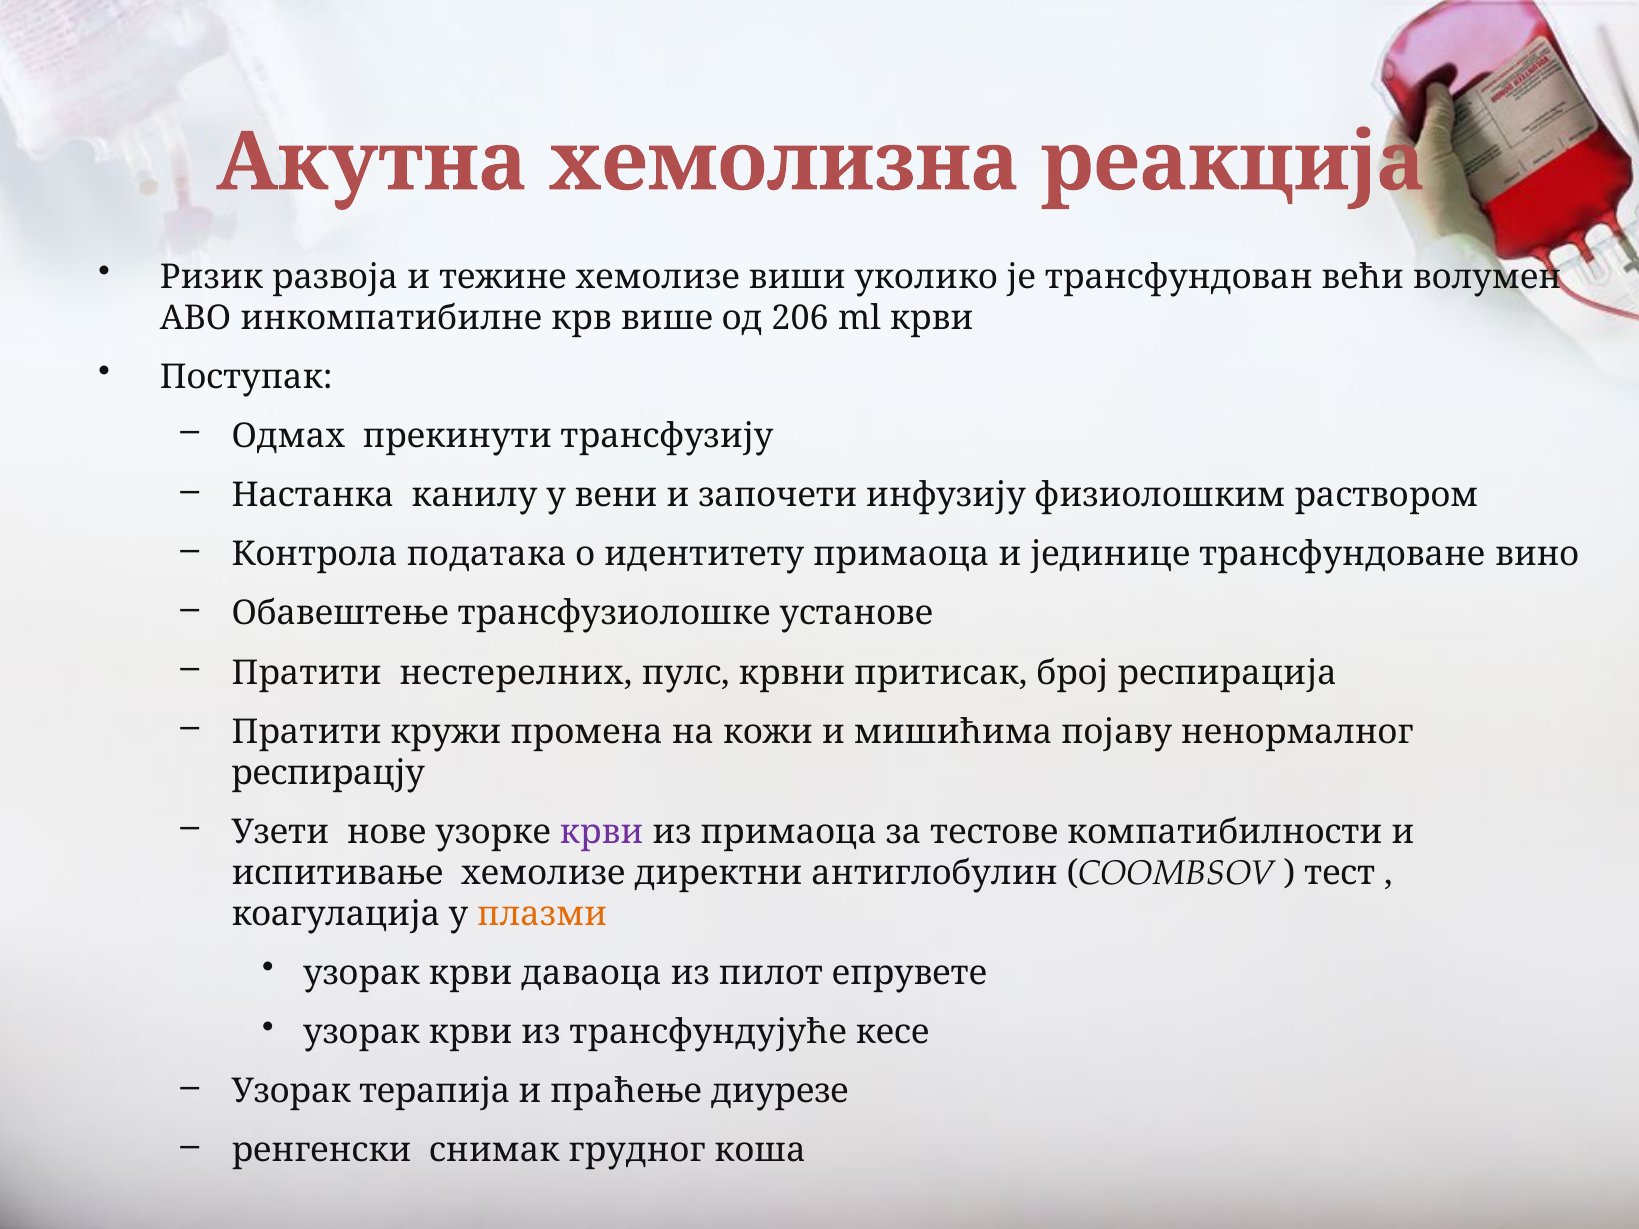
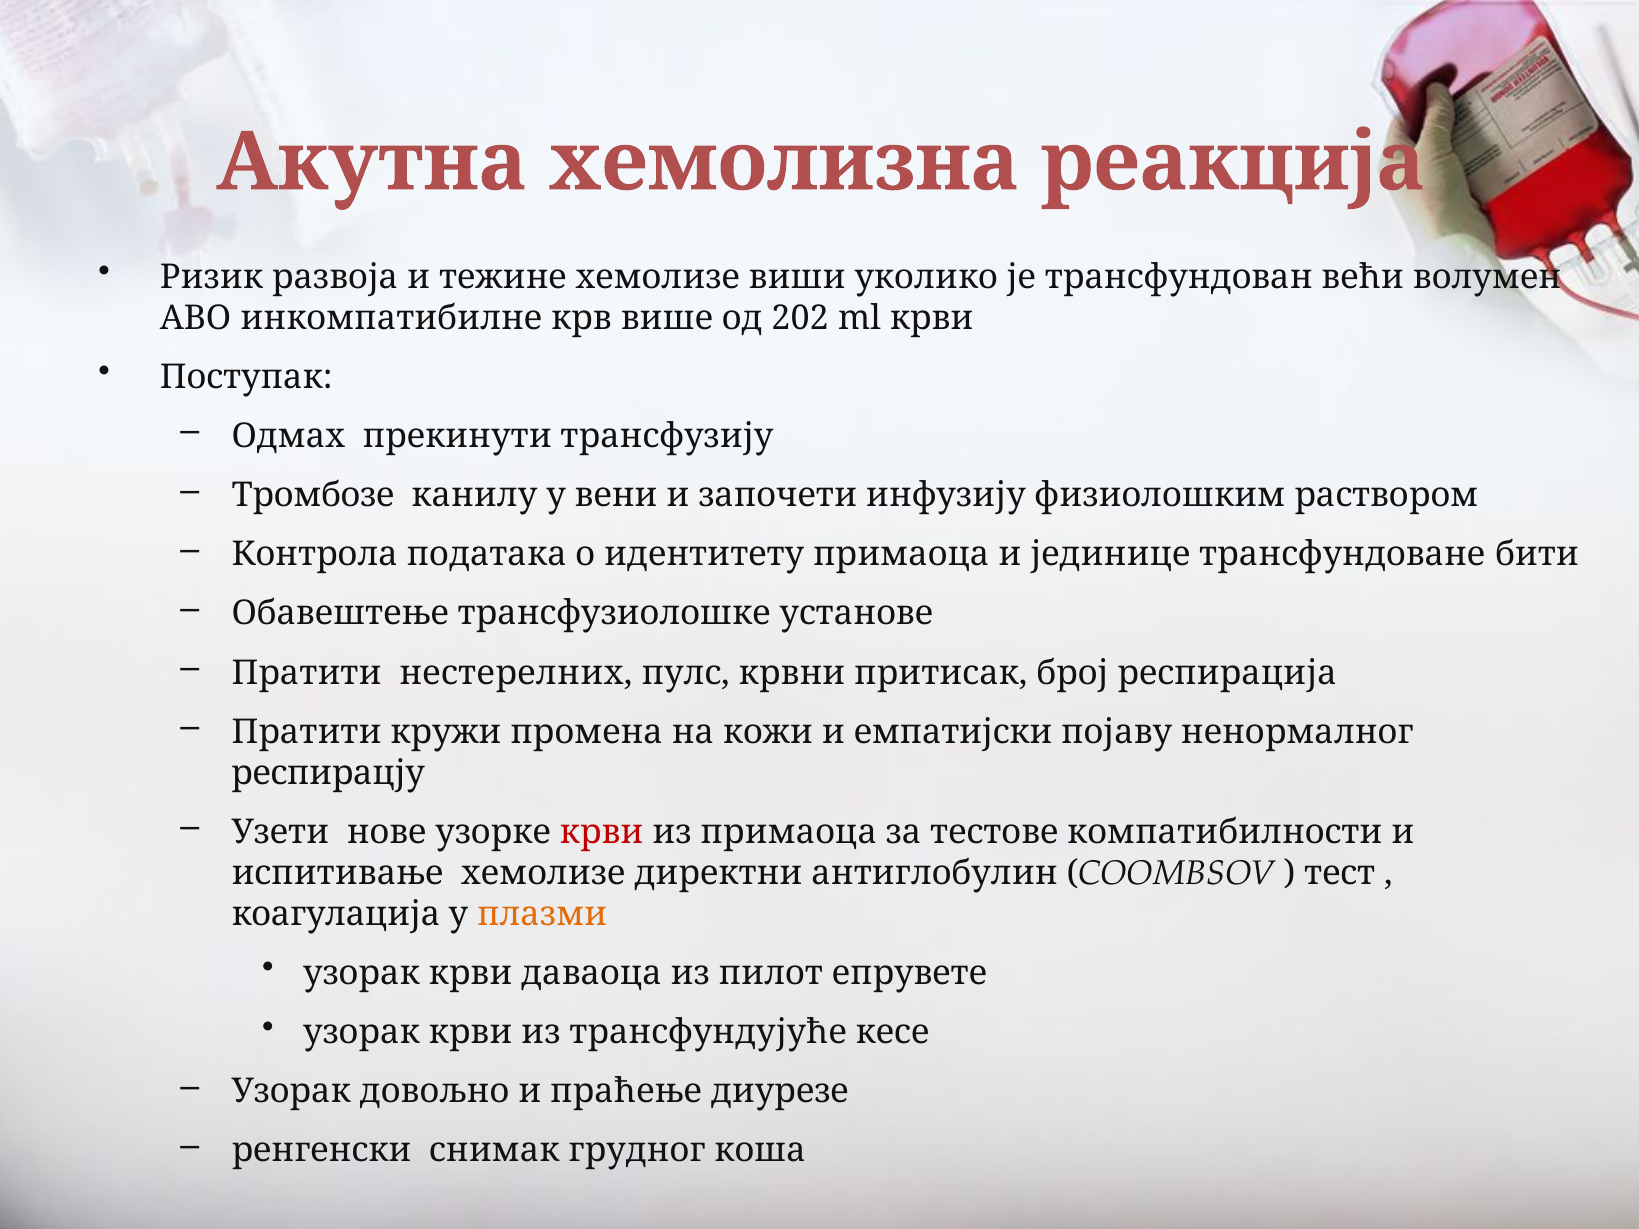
206: 206 -> 202 (800, 318)
Настанка: Настанка -> Тромбозе (313, 495)
вино: вино -> бити (1537, 555)
мишићима: мишићима -> емпатијски (953, 732)
крви colour: purple -> red (602, 832)
терапија: терапија -> довољно (434, 1092)
